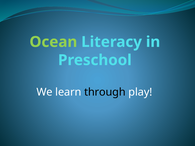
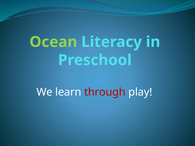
through colour: black -> red (105, 92)
